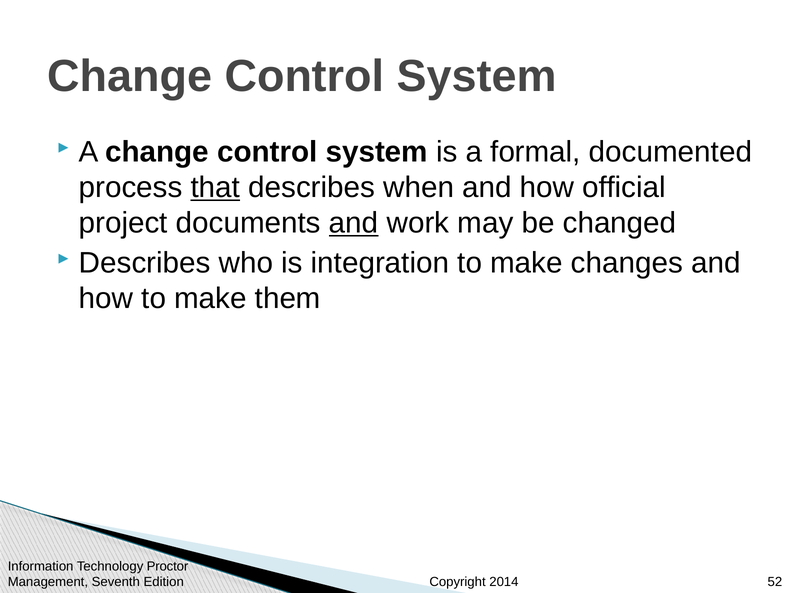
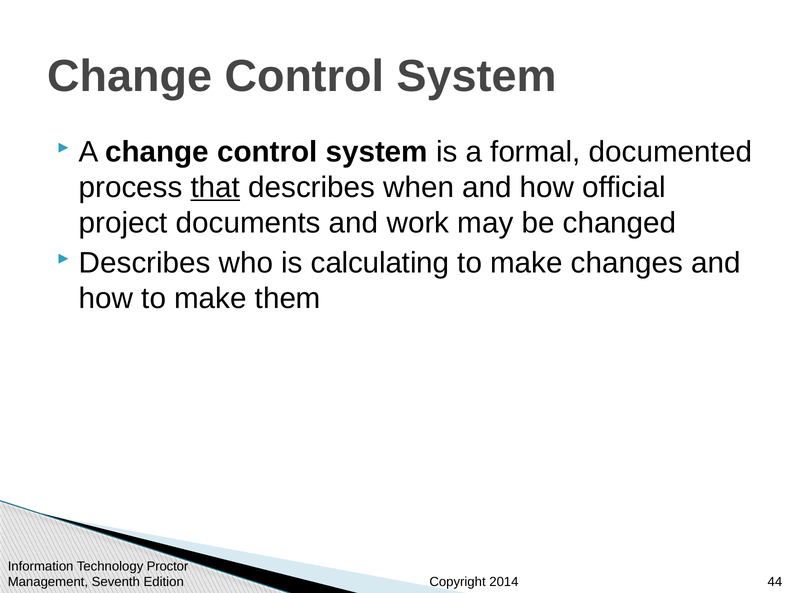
and underline: present -> none (354, 223)
integration: integration -> calculating (380, 263)
52: 52 -> 44 (775, 582)
